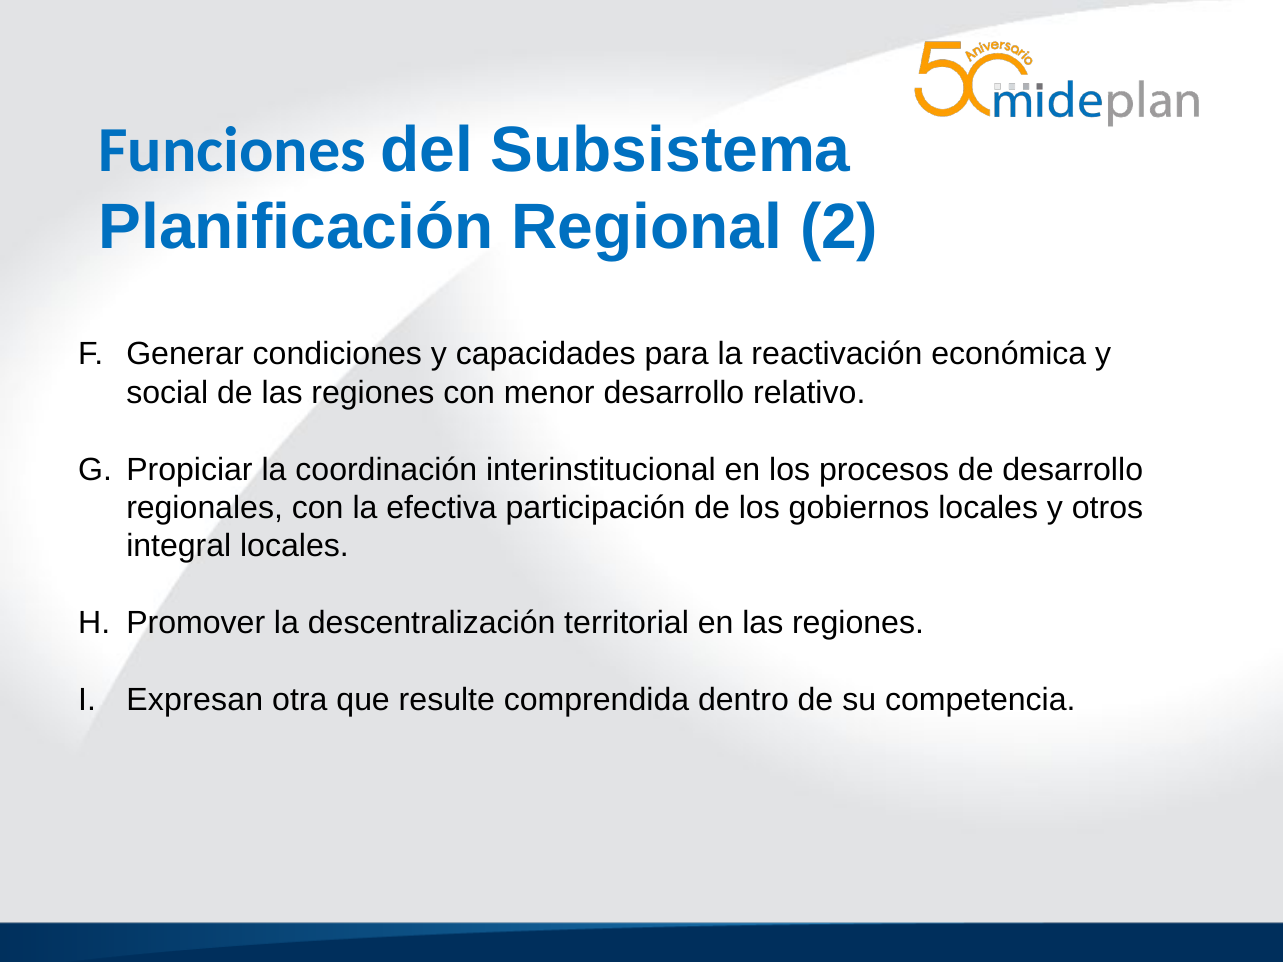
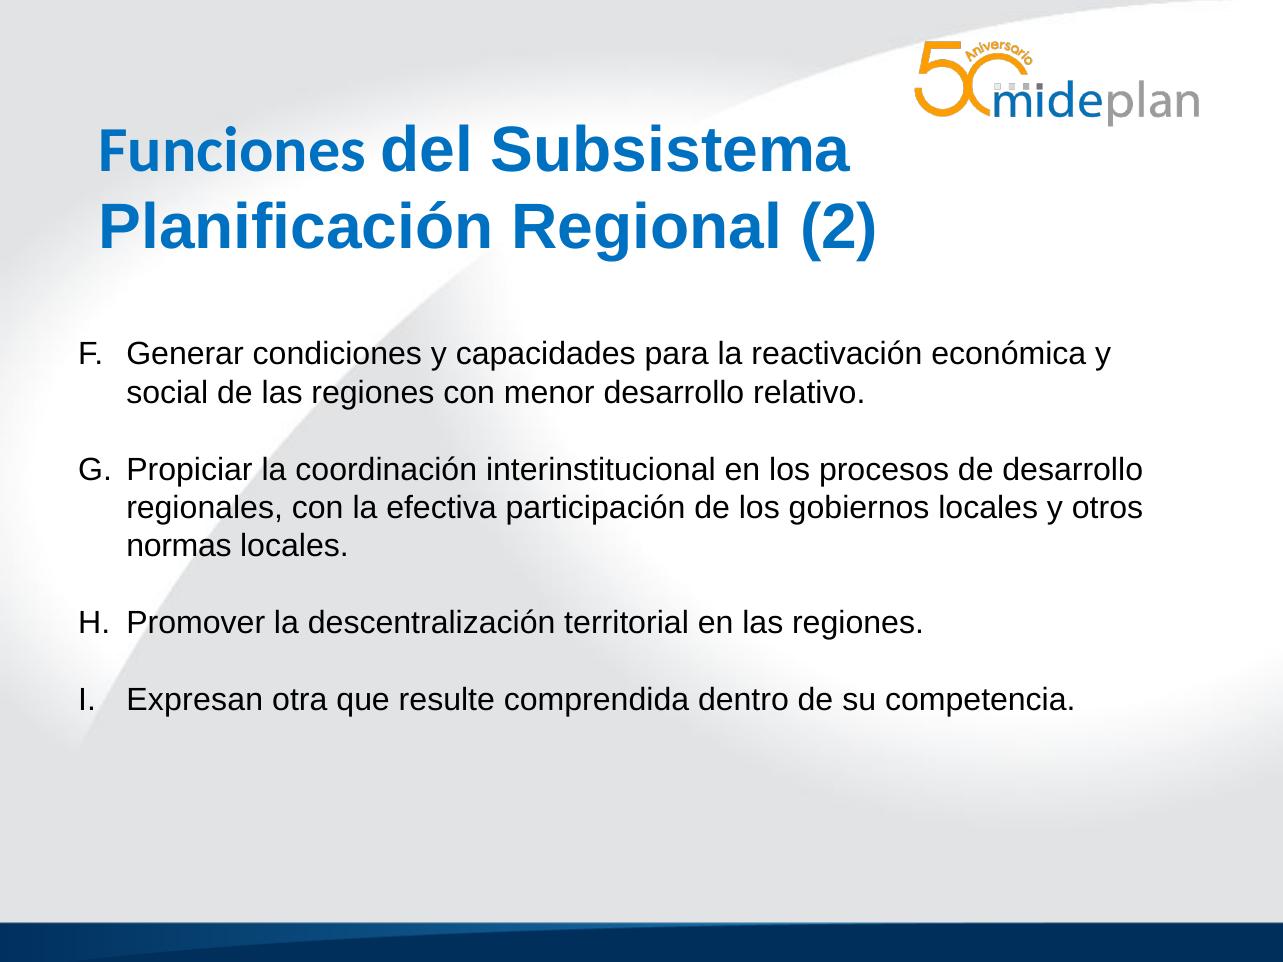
integral: integral -> normas (179, 547)
